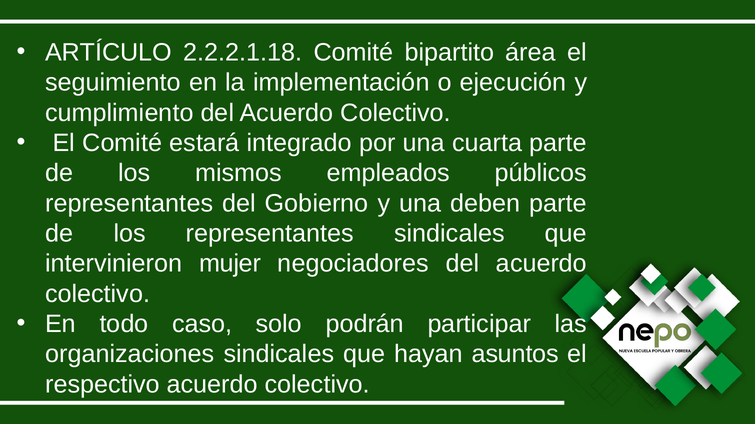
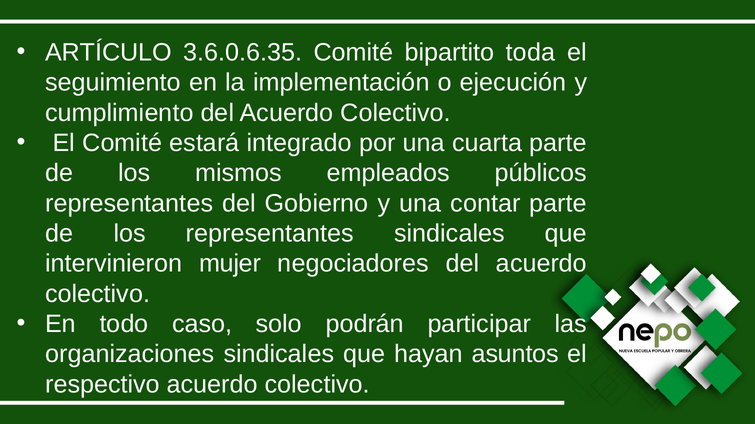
2.2.2.1.18: 2.2.2.1.18 -> 3.6.0.6.35 (243, 53)
área: área -> toda (531, 53)
deben: deben -> contar (485, 204)
